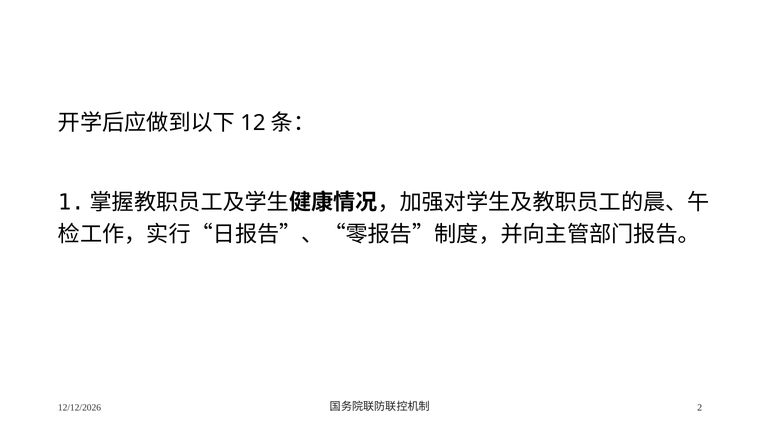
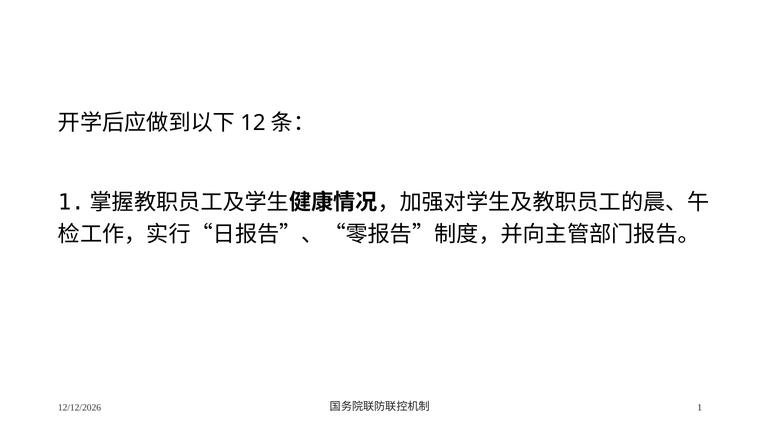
2: 2 -> 1 (700, 408)
